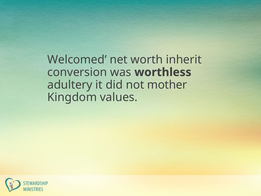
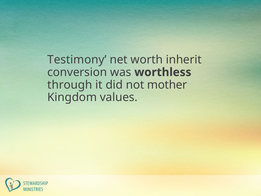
Welcomed: Welcomed -> Testimony (77, 60)
adultery: adultery -> through (70, 85)
